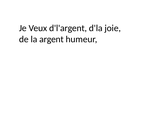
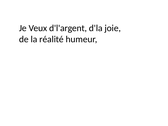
argent: argent -> réalité (51, 39)
